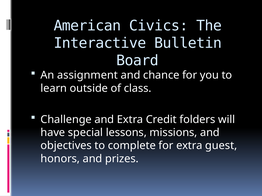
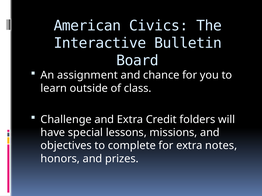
guest: guest -> notes (221, 146)
